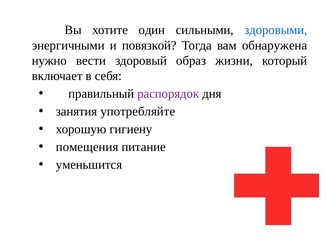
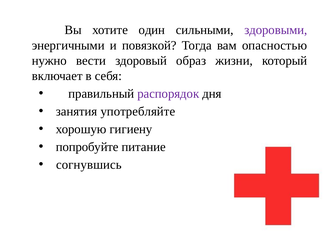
здоровыми colour: blue -> purple (276, 30)
обнаружена: обнаружена -> опасностью (275, 45)
помещения: помещения -> попробуйте (87, 147)
уменьшится: уменьшится -> согнувшись (89, 165)
